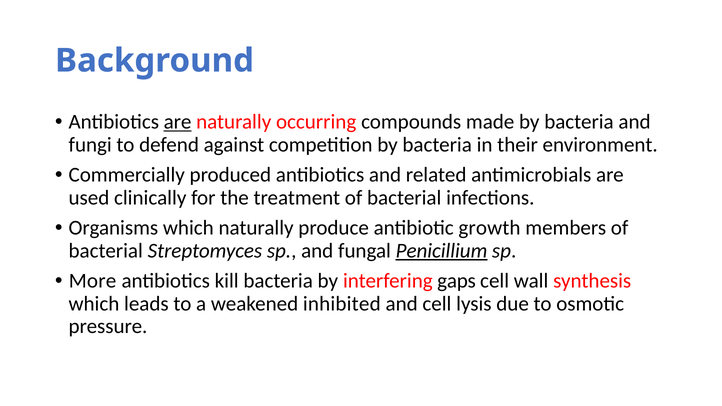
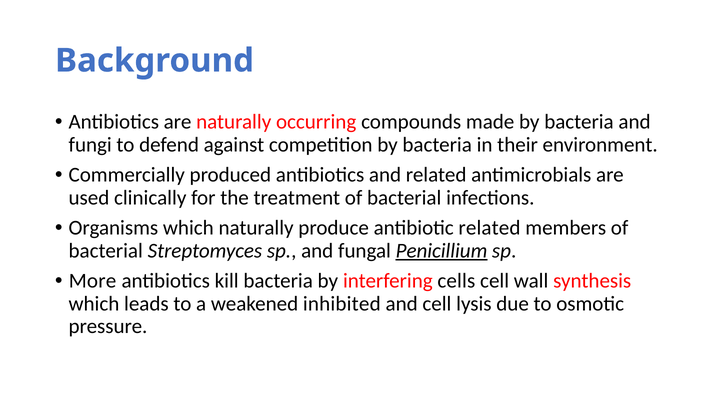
are underline: present -> none (178, 122)
antibiotic growth: growth -> related (489, 228)
gaps: gaps -> cells (456, 281)
